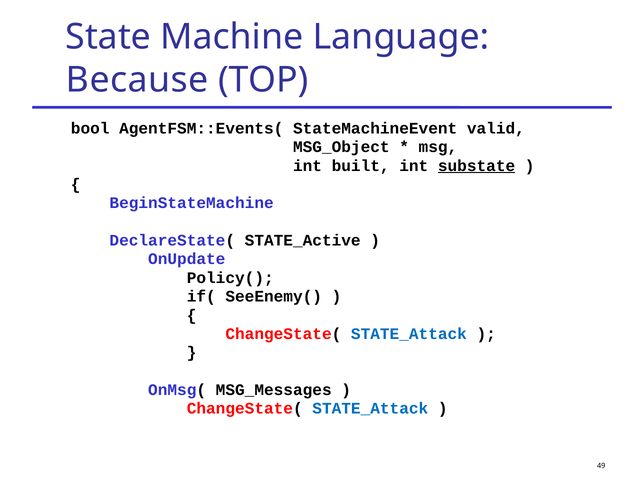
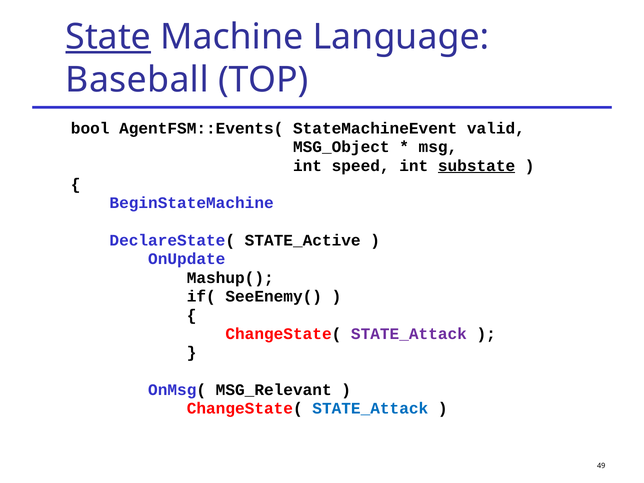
State underline: none -> present (108, 37)
Because: Because -> Baseball (137, 80)
built: built -> speed (361, 166)
Policy(: Policy( -> Mashup( (230, 278)
STATE_Attack colour: blue -> purple (409, 334)
MSG_Messages: MSG_Messages -> MSG_Relevant (274, 390)
